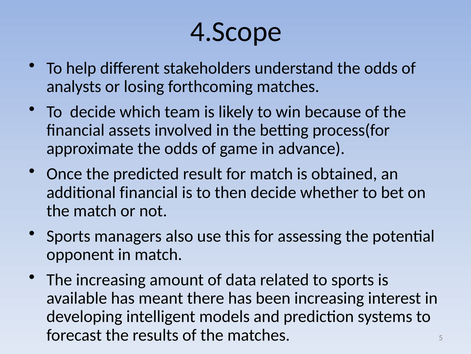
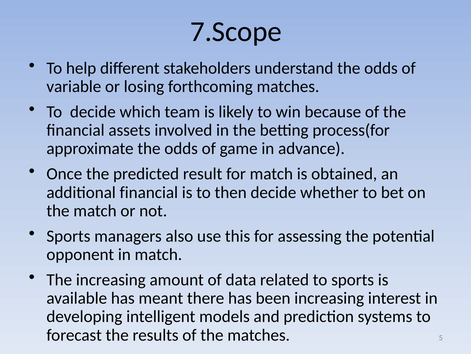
4.Scope: 4.Scope -> 7.Scope (236, 31)
analysts: analysts -> variable (74, 86)
